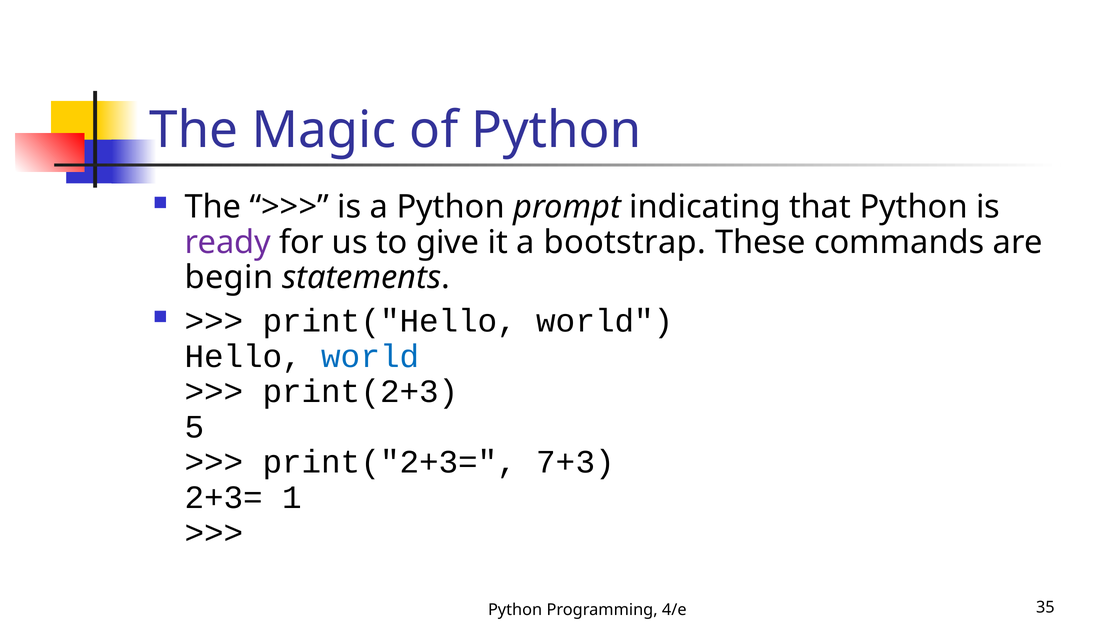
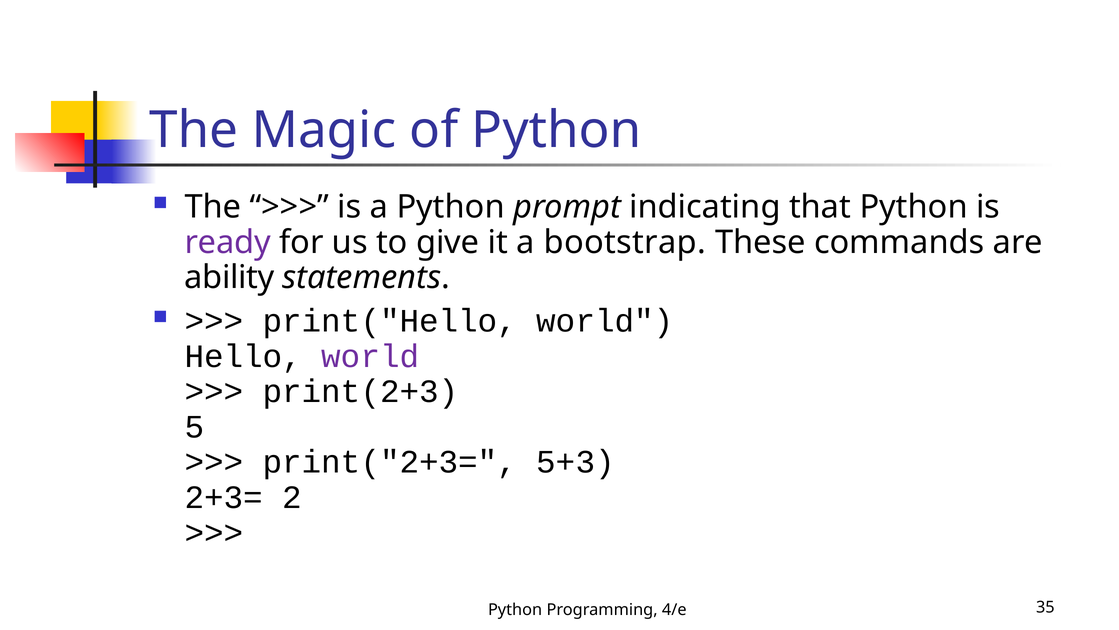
begin: begin -> ability (229, 277)
world colour: blue -> purple (370, 356)
7+3: 7+3 -> 5+3 (576, 462)
1: 1 -> 2 (292, 497)
